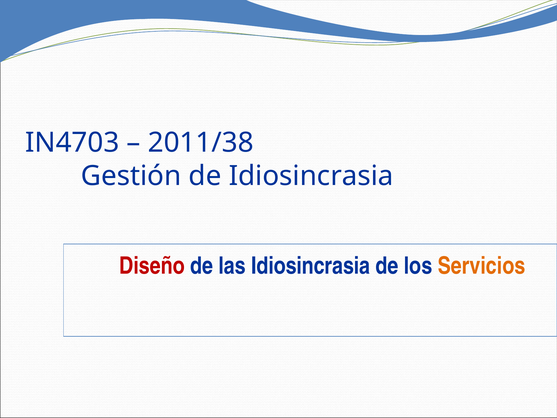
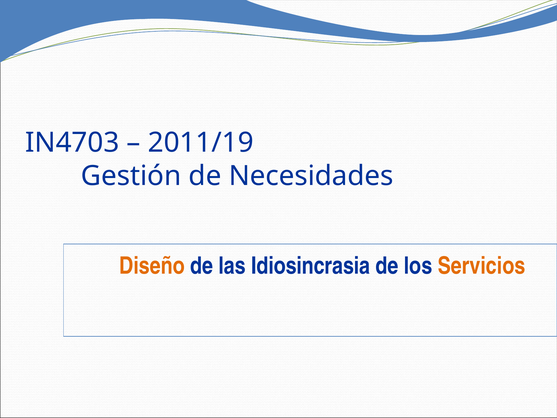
2011/38: 2011/38 -> 2011/19 (201, 143)
de Idiosincrasia: Idiosincrasia -> Necesidades (311, 176)
Diseño colour: red -> orange (152, 266)
